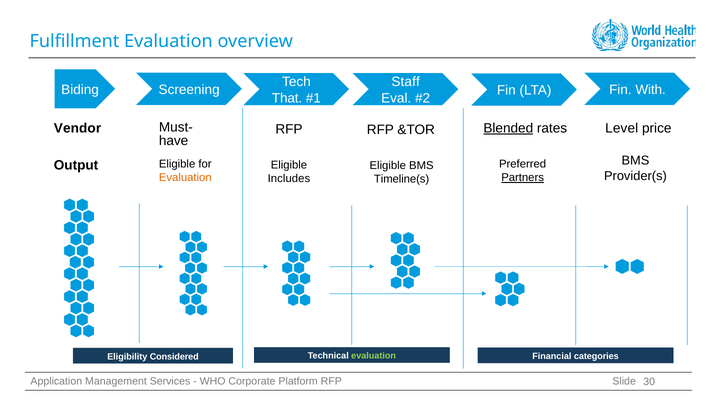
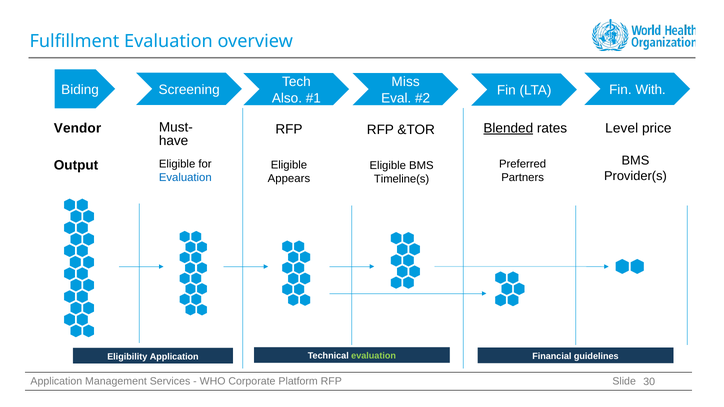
Staff: Staff -> Miss (406, 82)
That: That -> Also (287, 98)
Evaluation colour: orange -> blue (185, 178)
Partners underline: present -> none (523, 178)
Includes: Includes -> Appears (289, 179)
Eligibility Considered: Considered -> Application (174, 357)
categories: categories -> guidelines (596, 357)
